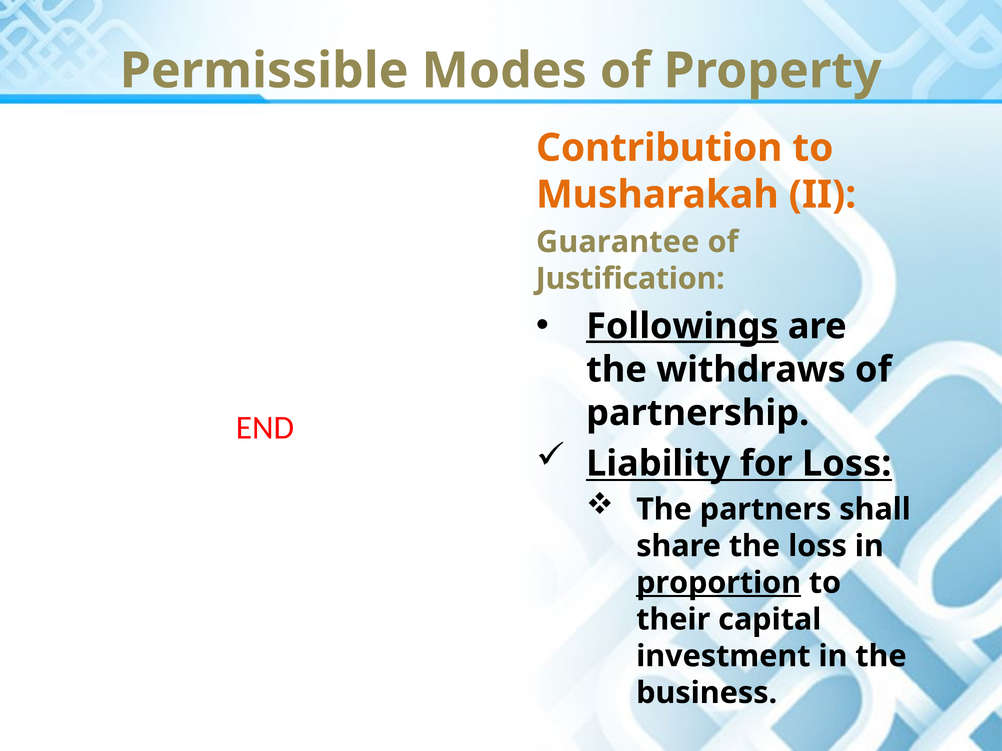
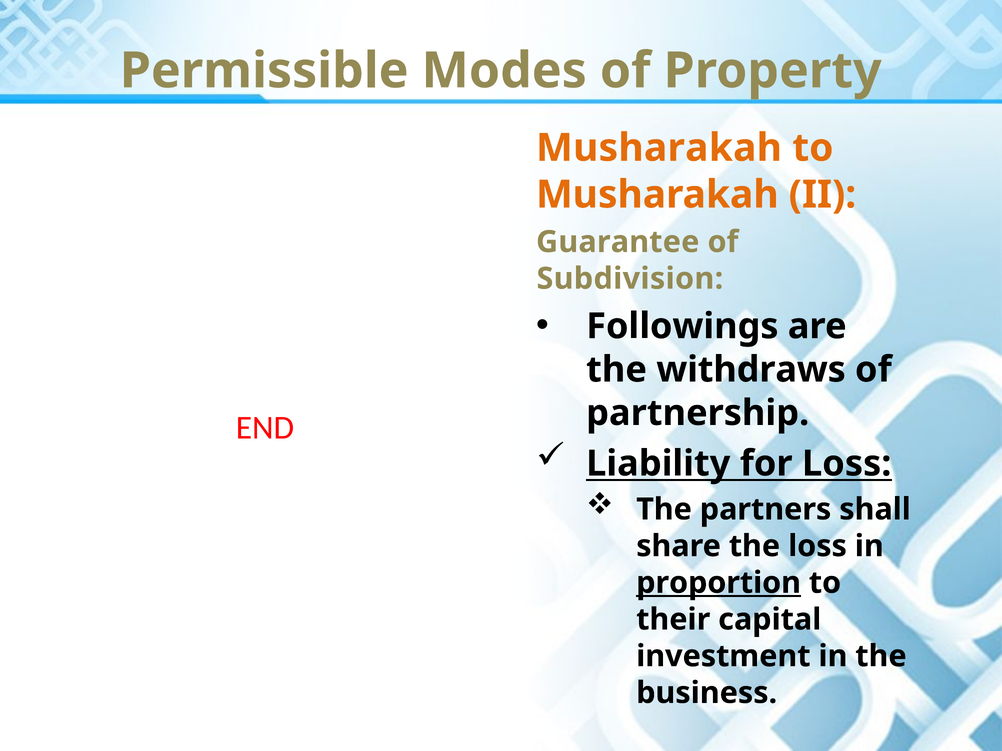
Contribution: Contribution -> Musharakah (659, 148)
Justification: Justification -> Subdivision (630, 279)
Followings underline: present -> none (682, 326)
